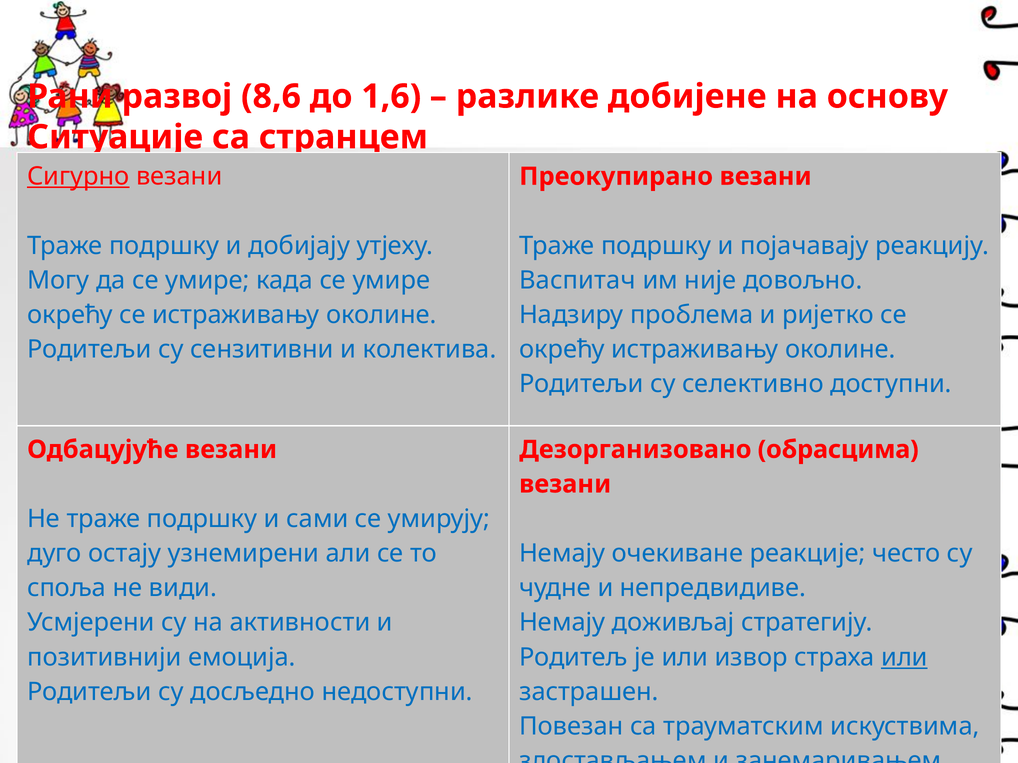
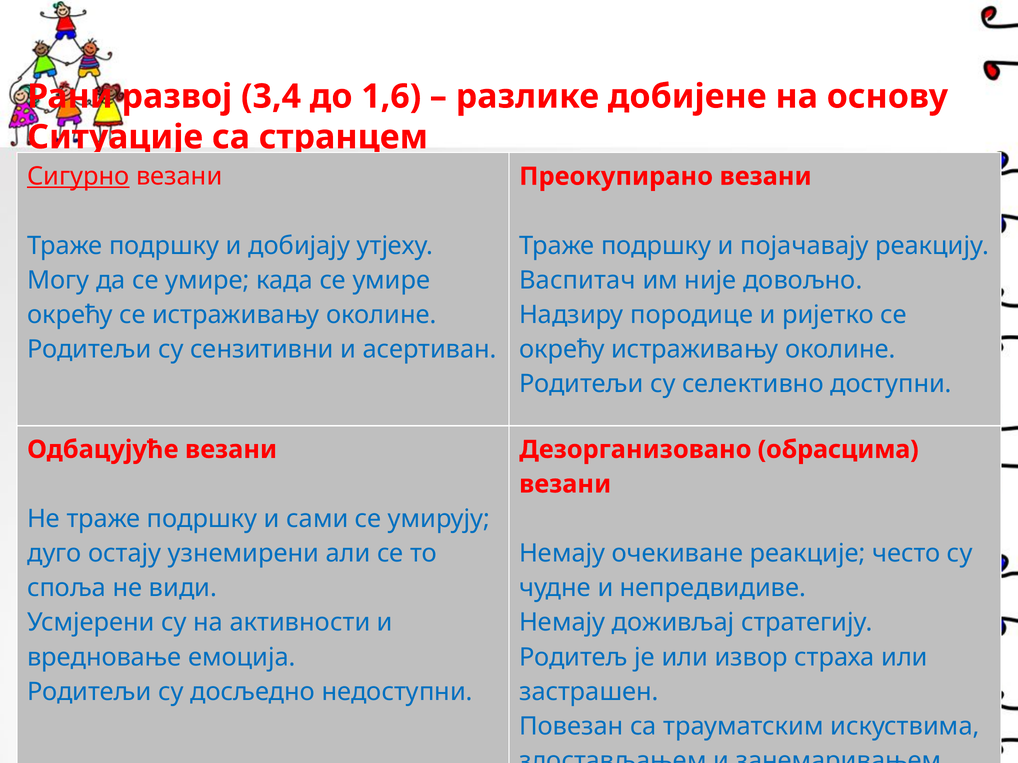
8,6: 8,6 -> 3,4 (271, 97)
проблема: проблема -> породице (692, 315)
колектива: колектива -> асертиван (430, 350)
позитивнији: позитивнији -> вредновање (104, 658)
или underline: present -> none (905, 658)
